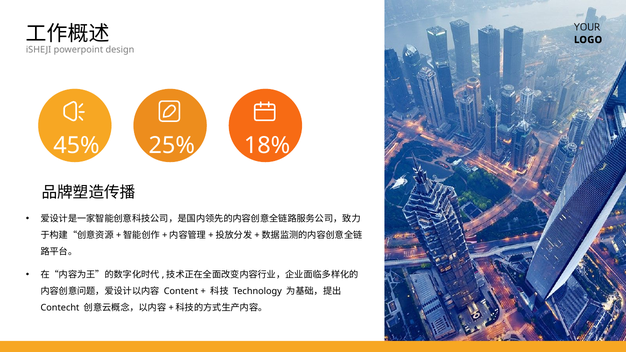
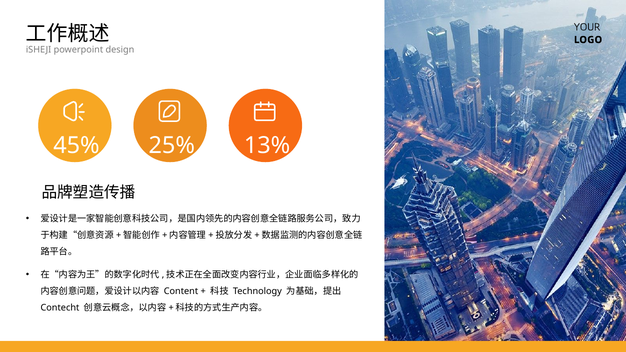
18%: 18% -> 13% (267, 145)
